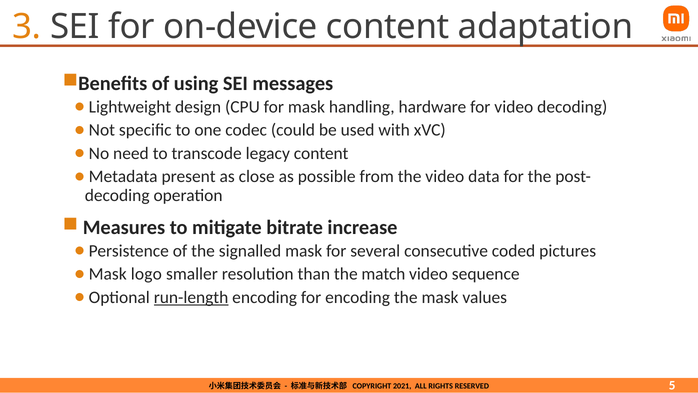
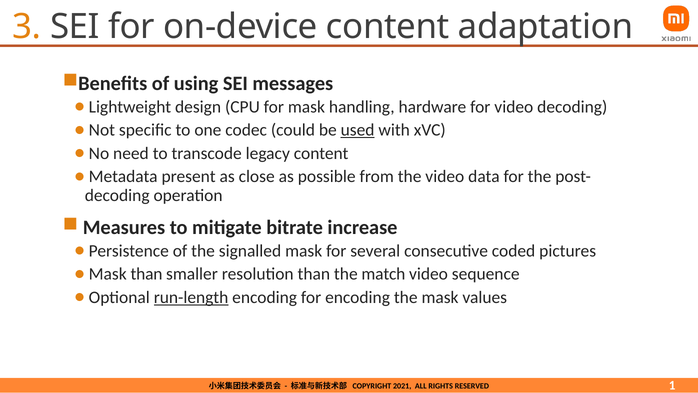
used underline: none -> present (358, 130)
Mask logo: logo -> than (147, 274)
5: 5 -> 1 (672, 385)
